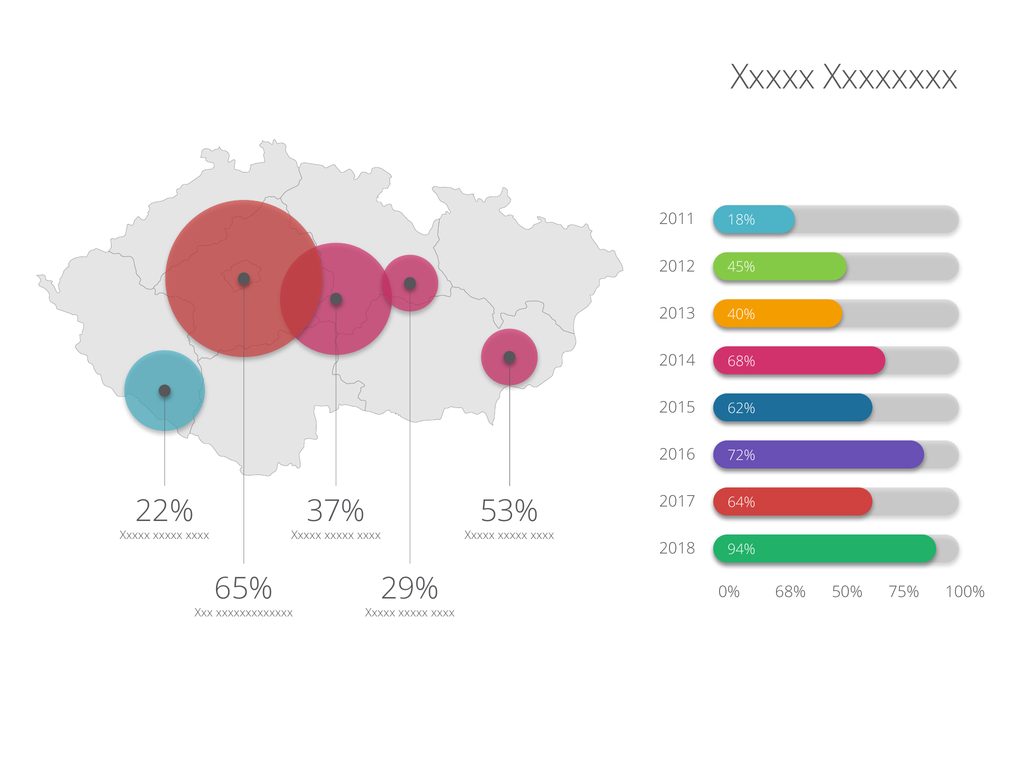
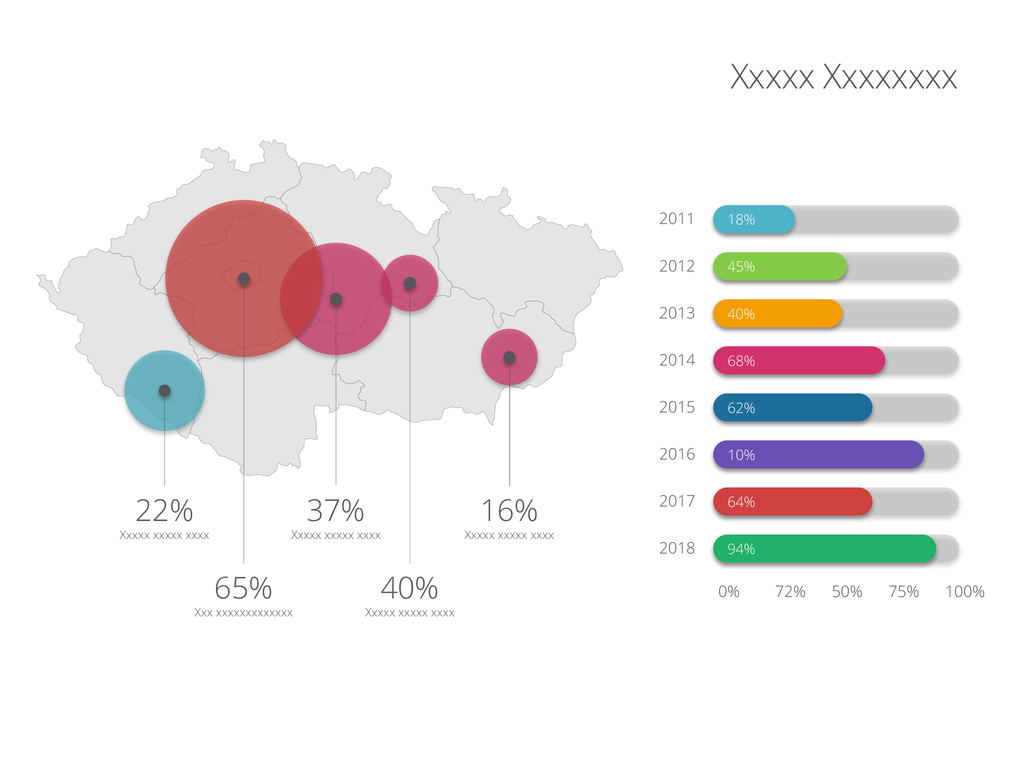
72%: 72% -> 10% (741, 455)
53%: 53% -> 16% (509, 511)
29%: 29% -> 40% (410, 589)
0% 68%: 68% -> 72% (791, 592)
